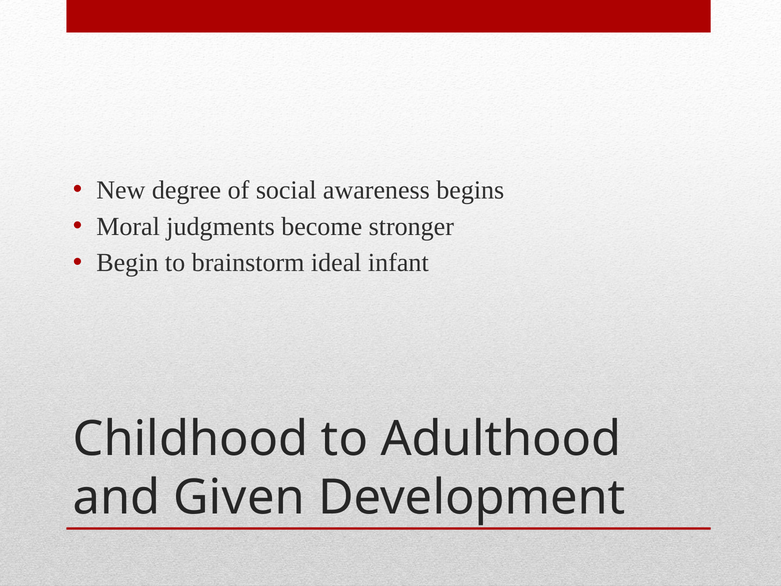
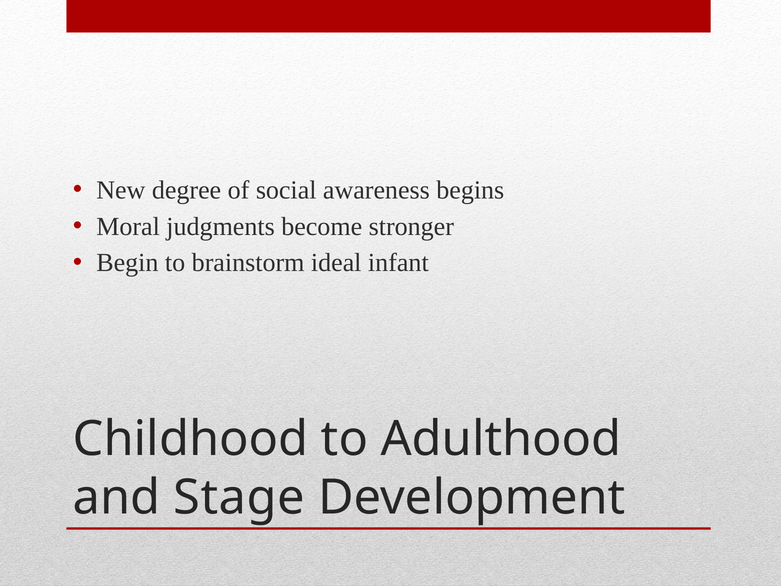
Given: Given -> Stage (239, 497)
